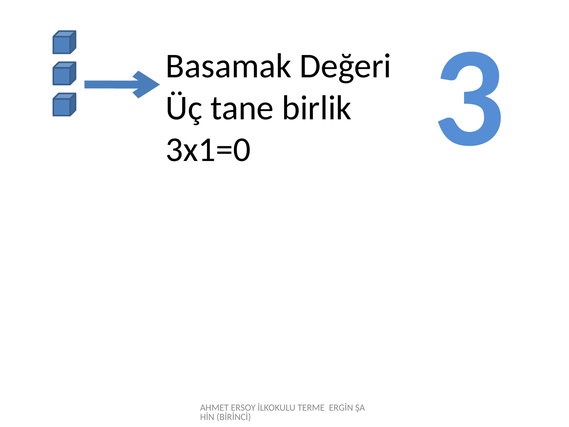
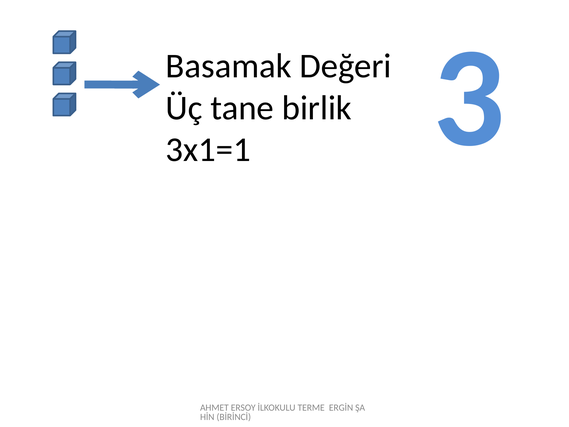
3x1=0: 3x1=0 -> 3x1=1 (208, 150)
